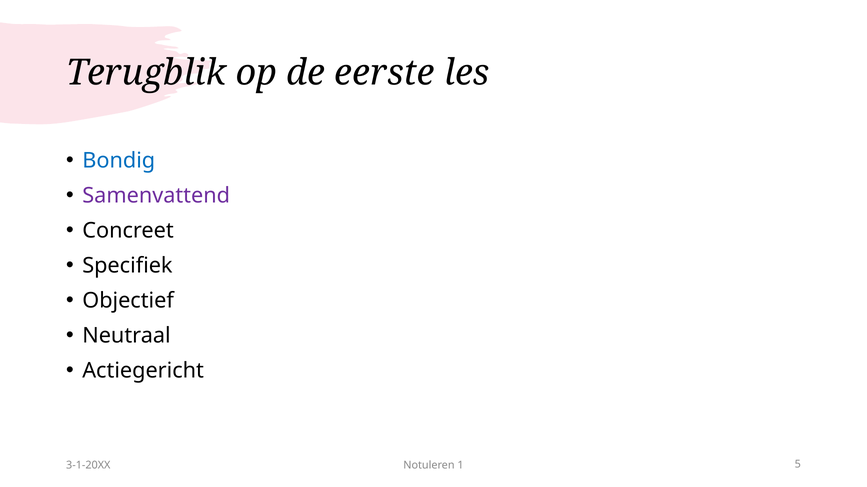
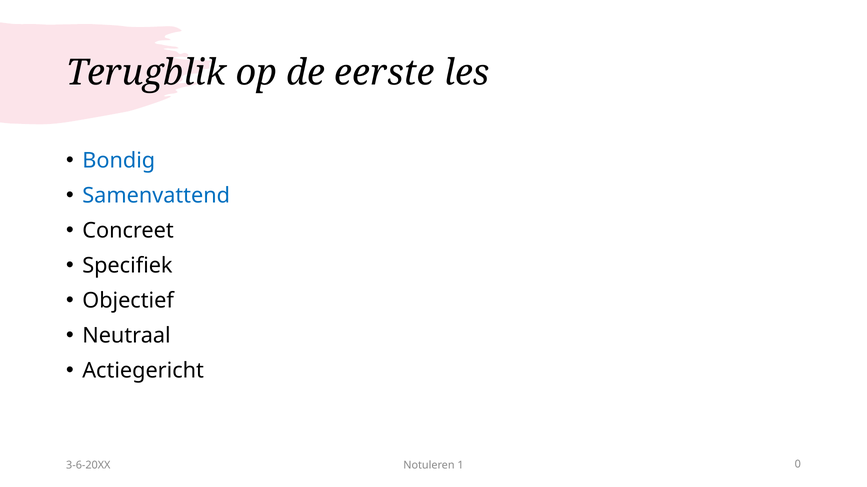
Samenvattend colour: purple -> blue (156, 196)
3-1-20XX: 3-1-20XX -> 3-6-20XX (88, 466)
5: 5 -> 0 (798, 465)
